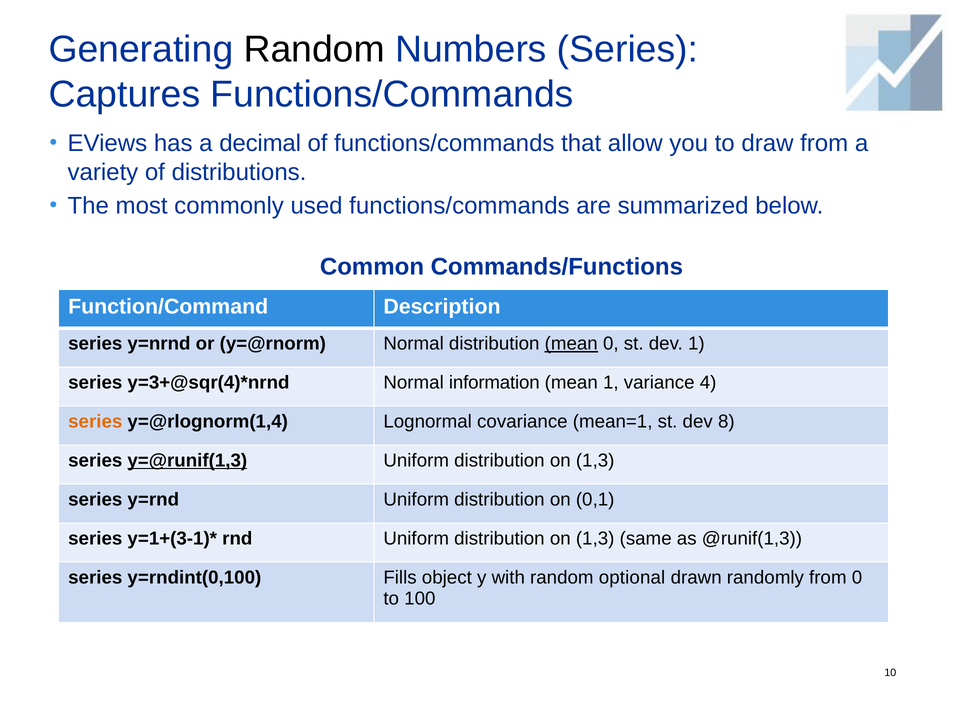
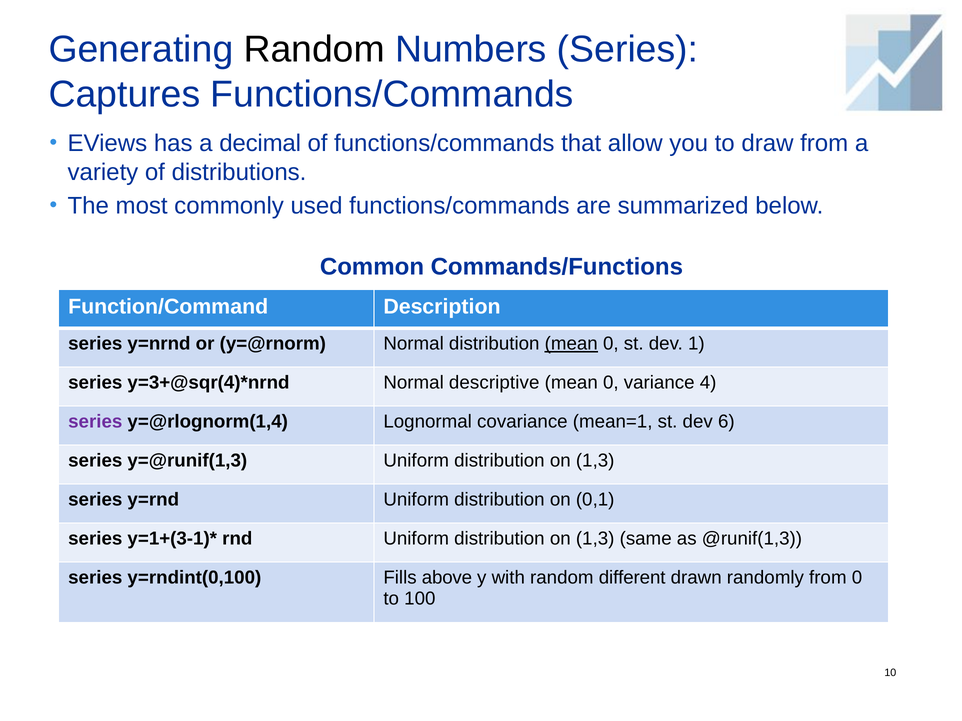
information: information -> descriptive (494, 383)
1: 1 -> 0 (611, 383)
series colour: orange -> purple (95, 422)
8: 8 -> 6 (726, 422)
y=@runif(1,3 underline: present -> none (187, 461)
object: object -> above (447, 578)
optional: optional -> different (632, 578)
